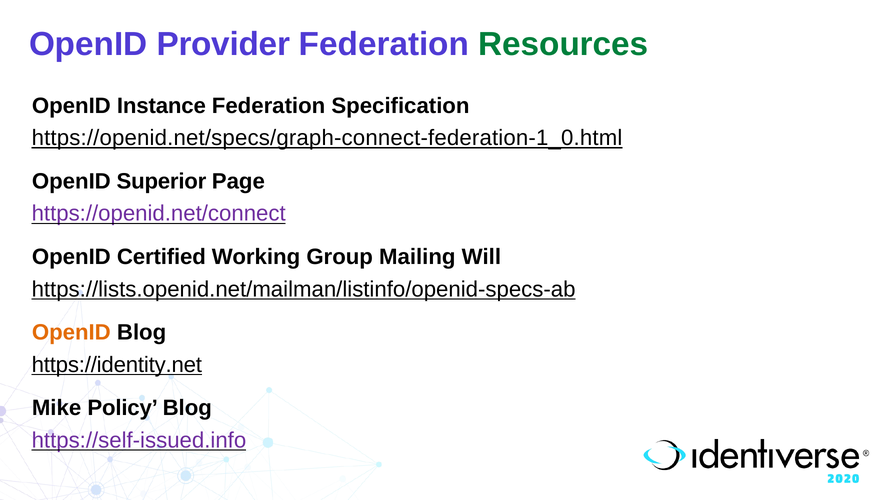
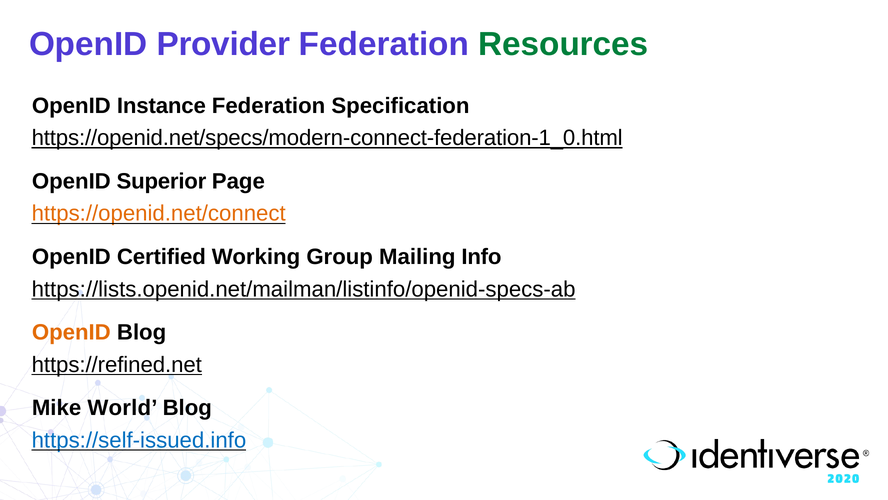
https://openid.net/specs/graph-connect-federation-1_0.html: https://openid.net/specs/graph-connect-federation-1_0.html -> https://openid.net/specs/modern-connect-federation-1_0.html (327, 138)
https://openid.net/connect colour: purple -> orange (159, 213)
Will: Will -> Info (481, 257)
https://identity.net: https://identity.net -> https://refined.net (117, 364)
Policy: Policy -> World (122, 408)
https://self-issued.info colour: purple -> blue (139, 440)
